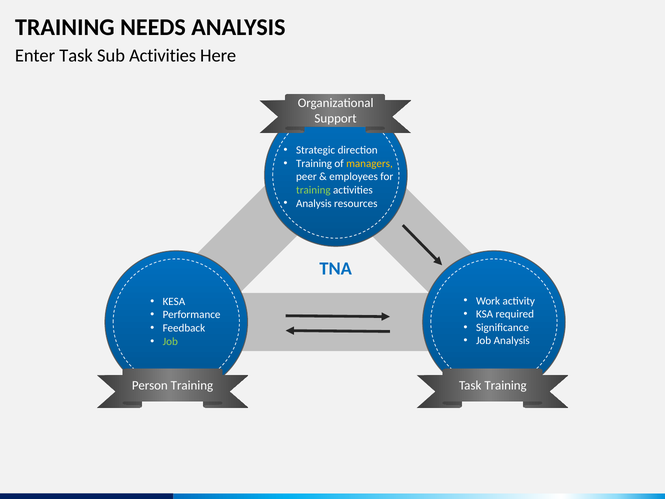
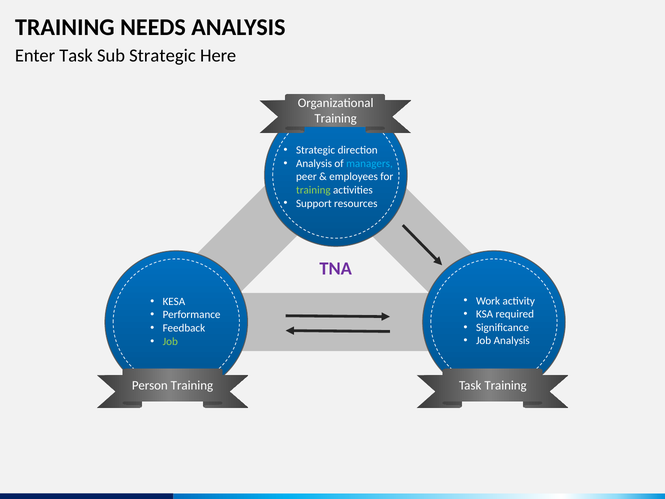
Sub Activities: Activities -> Strategic (162, 56)
Support: Support -> Training (336, 118)
Training: Training -> Analysis (314, 163)
managers colour: yellow -> light blue (369, 163)
Analysis: Analysis -> Support (314, 203)
TNA colour: blue -> purple (336, 268)
